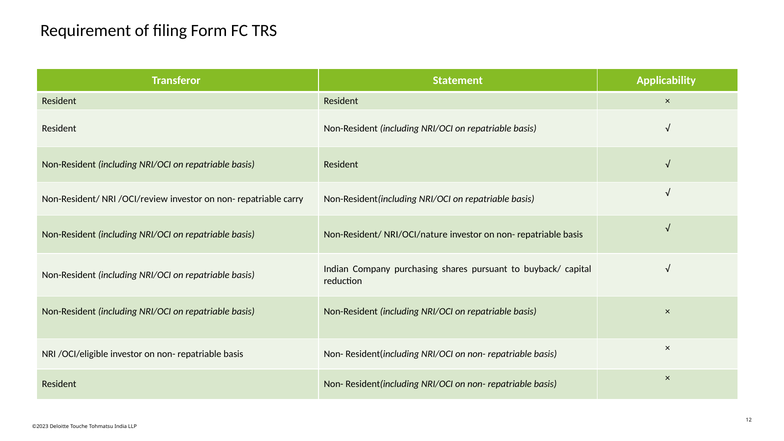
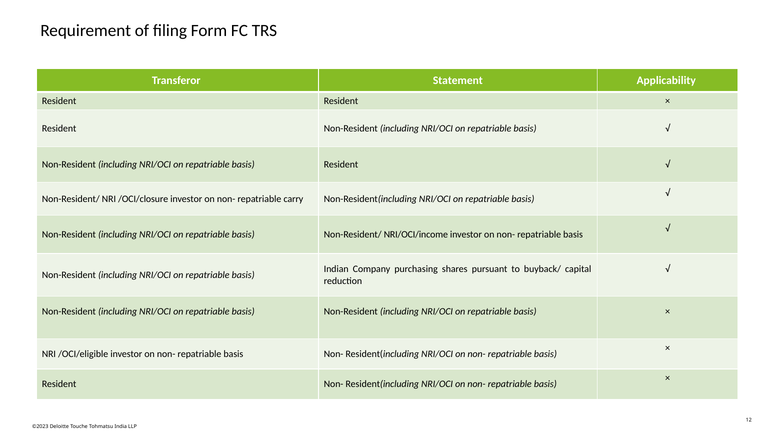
/OCI/review: /OCI/review -> /OCI/closure (143, 199)
NRI/OCI/nature: NRI/OCI/nature -> NRI/OCI/income (416, 234)
